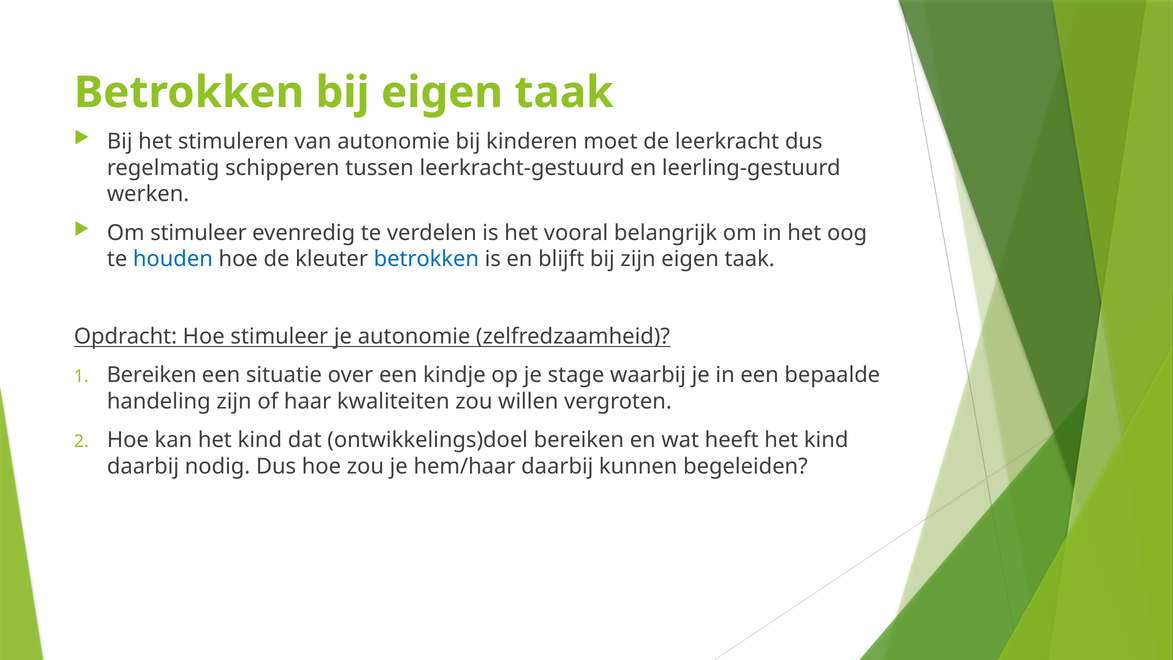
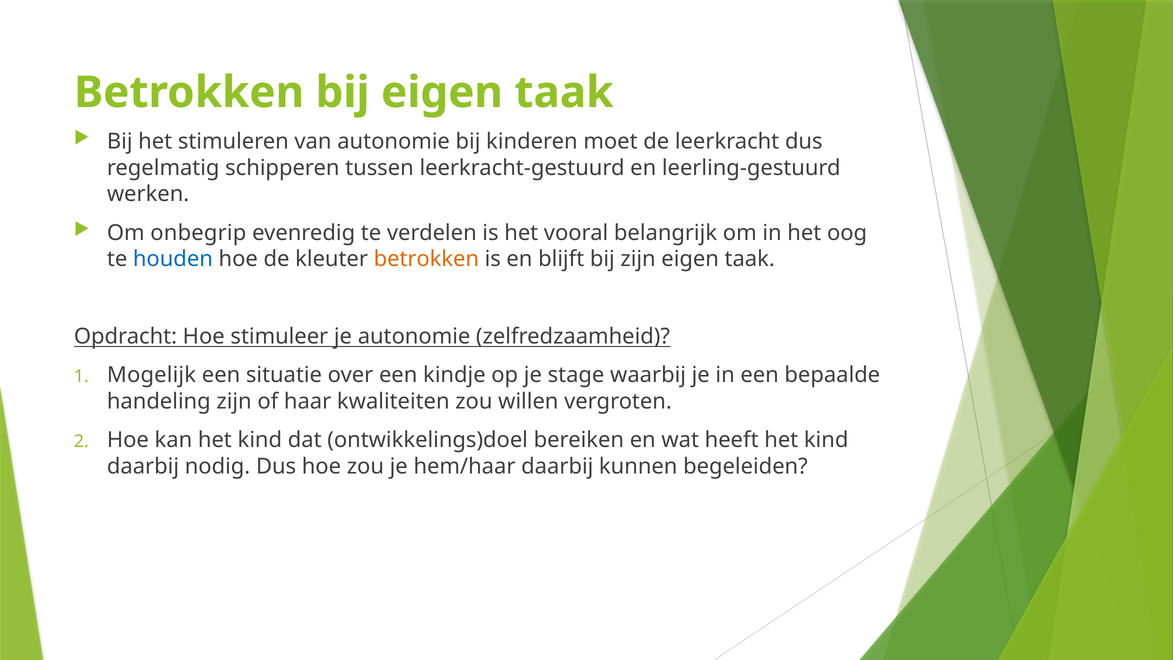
Om stimuleer: stimuleer -> onbegrip (198, 233)
betrokken colour: blue -> orange (426, 259)
Bereiken: Bereiken -> Mogelijk (152, 375)
